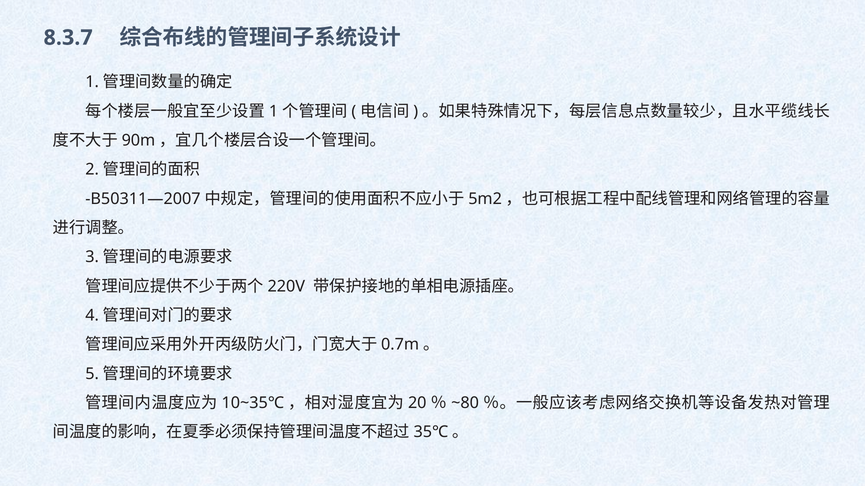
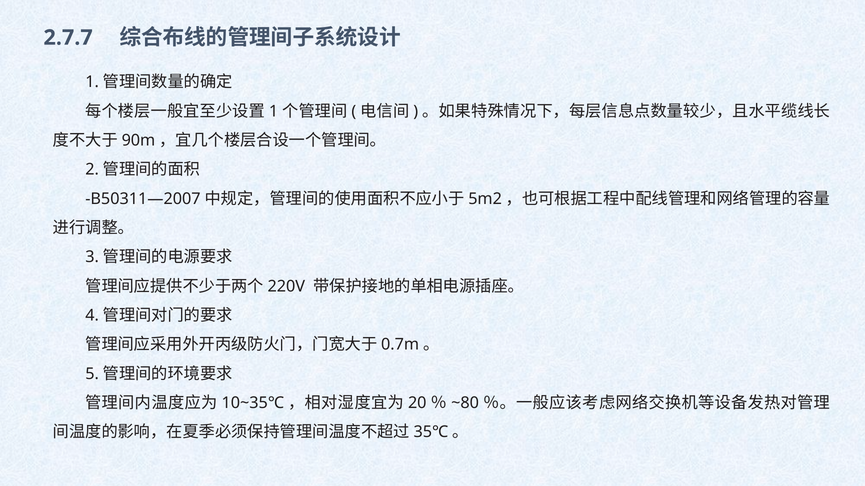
8.3.7: 8.3.7 -> 2.7.7 (68, 38)
